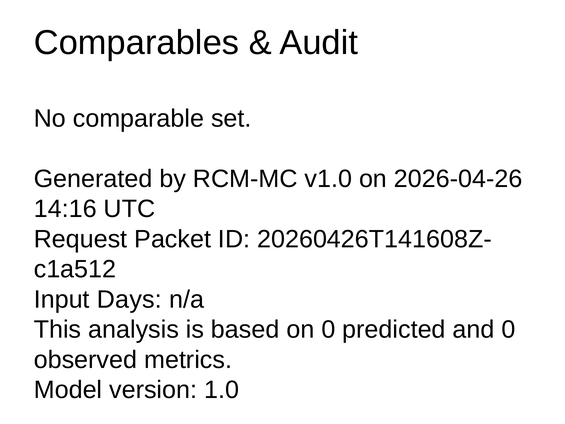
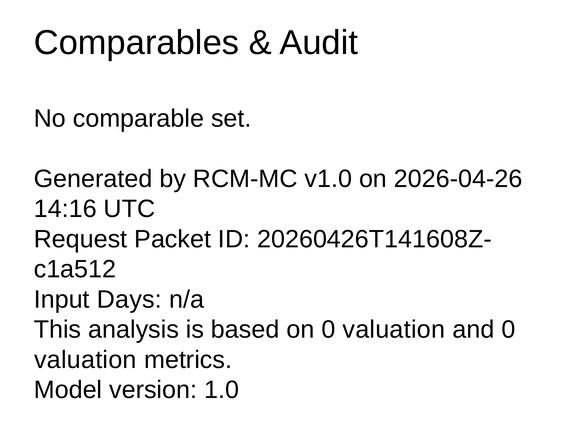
on 0 predicted: predicted -> valuation (394, 329)
observed: observed -> valuation (85, 360)
